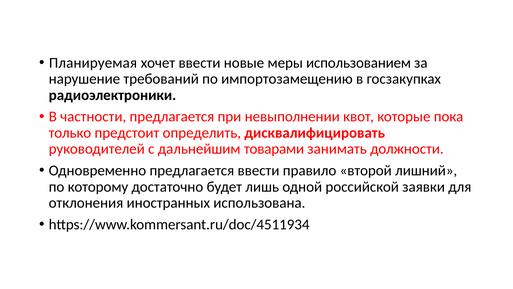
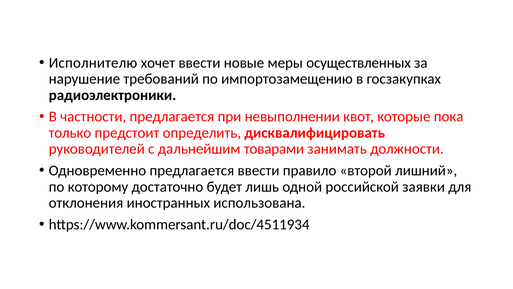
Планируемая: Планируемая -> Исполнителю (93, 63)
использованием: использованием -> осуществленных (359, 63)
